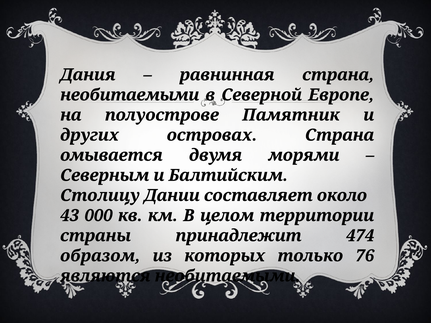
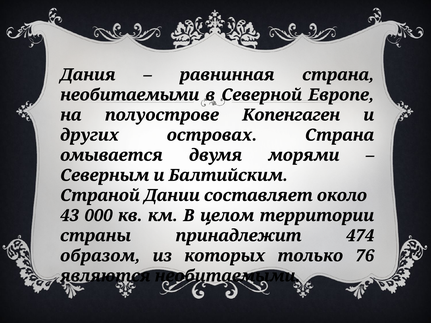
Памятник: Памятник -> Копенгаген (291, 115)
Столицу: Столицу -> Страной (100, 196)
